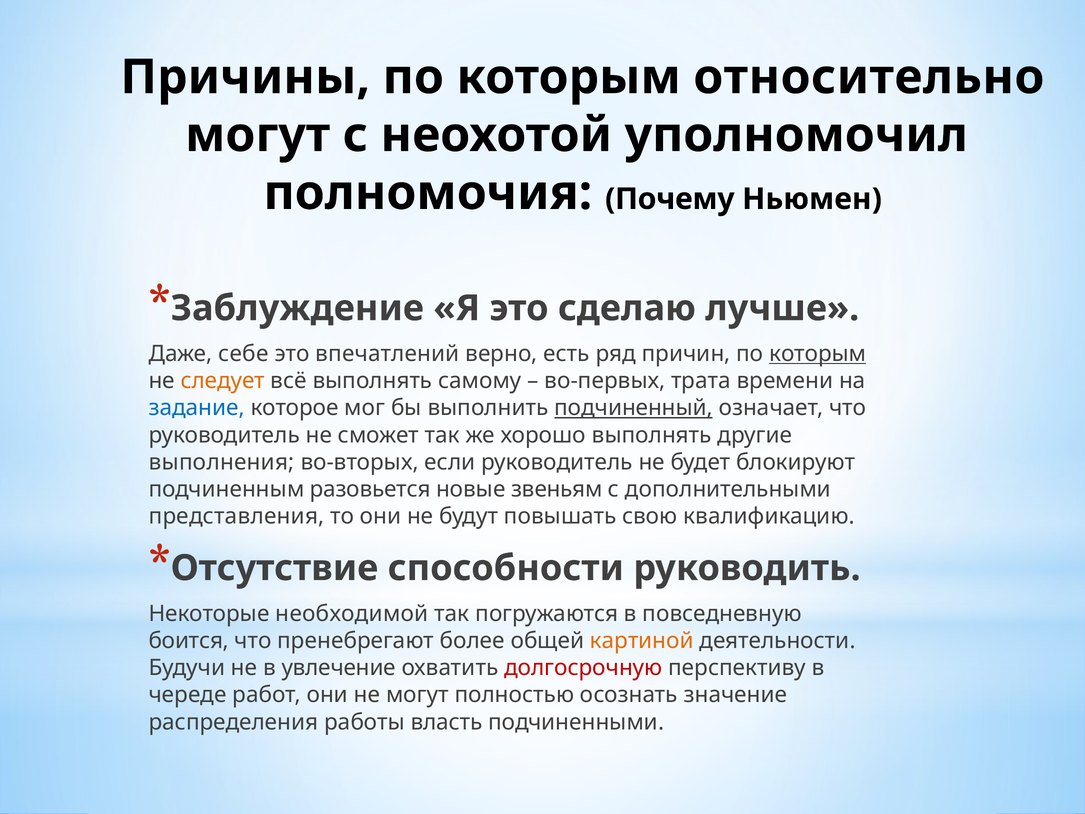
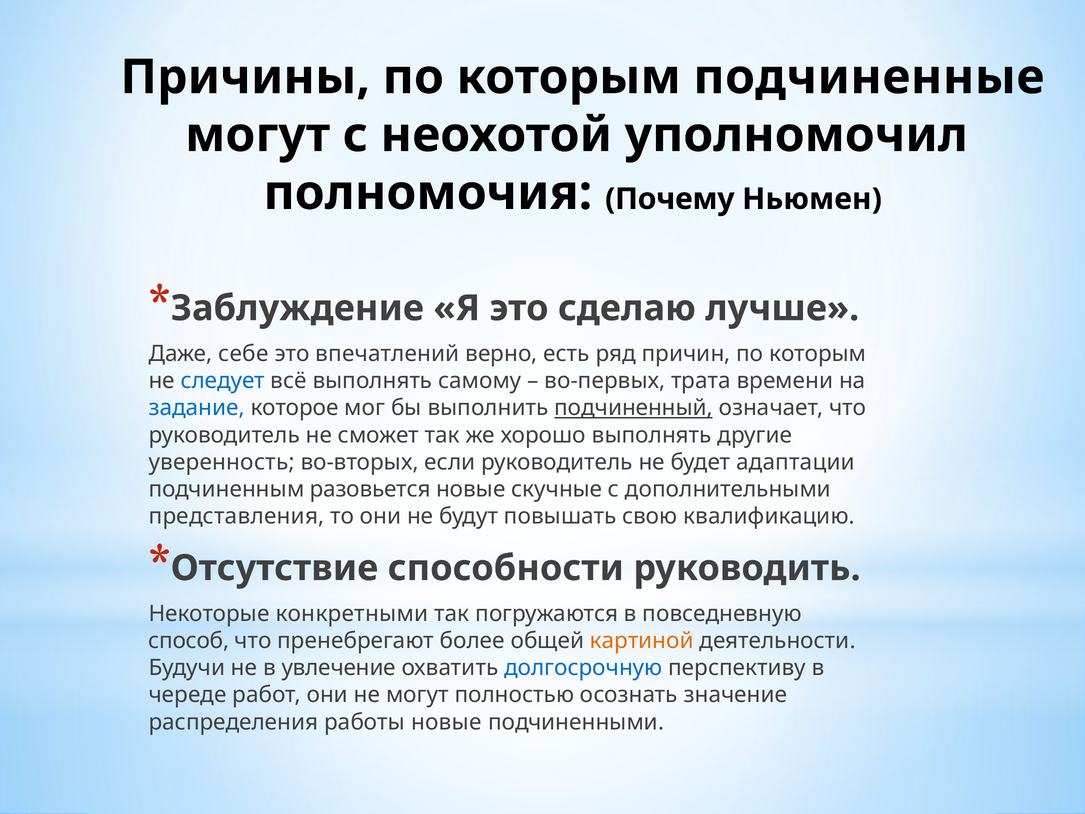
относительно: относительно -> подчиненные (869, 77)
которым underline: present -> none (818, 354)
следует colour: orange -> blue (223, 381)
выполнения: выполнения -> уверенность (222, 462)
блокируют: блокируют -> адаптации (795, 462)
звеньям: звеньям -> скучные (557, 489)
необходимой: необходимой -> конкретными (352, 613)
боится: боится -> способ (189, 641)
долгосрочную colour: red -> blue (583, 668)
работы власть: власть -> новые (446, 722)
